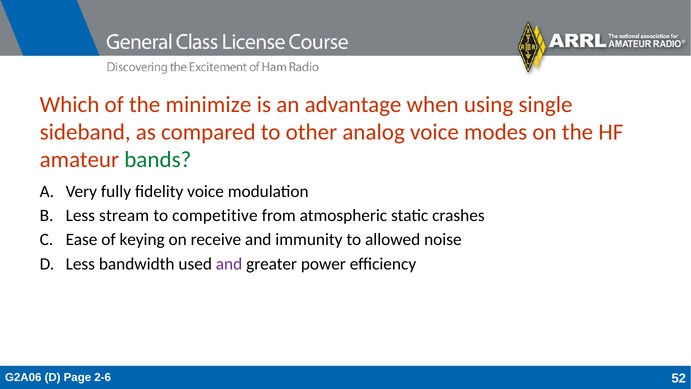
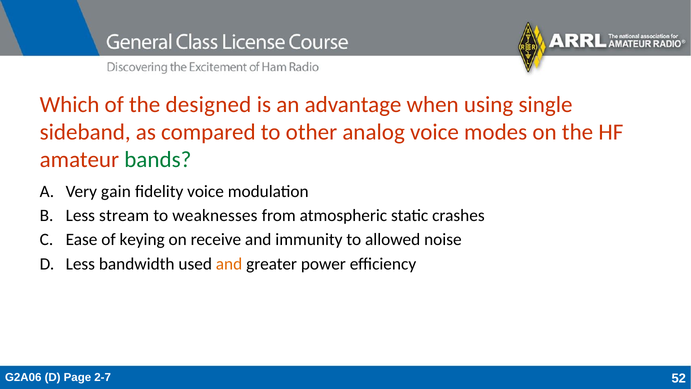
minimize: minimize -> designed (208, 104)
fully: fully -> gain (116, 191)
competitive: competitive -> weaknesses (215, 215)
and colour: purple -> orange (229, 264)
2-6: 2-6 -> 2-7 (103, 377)
